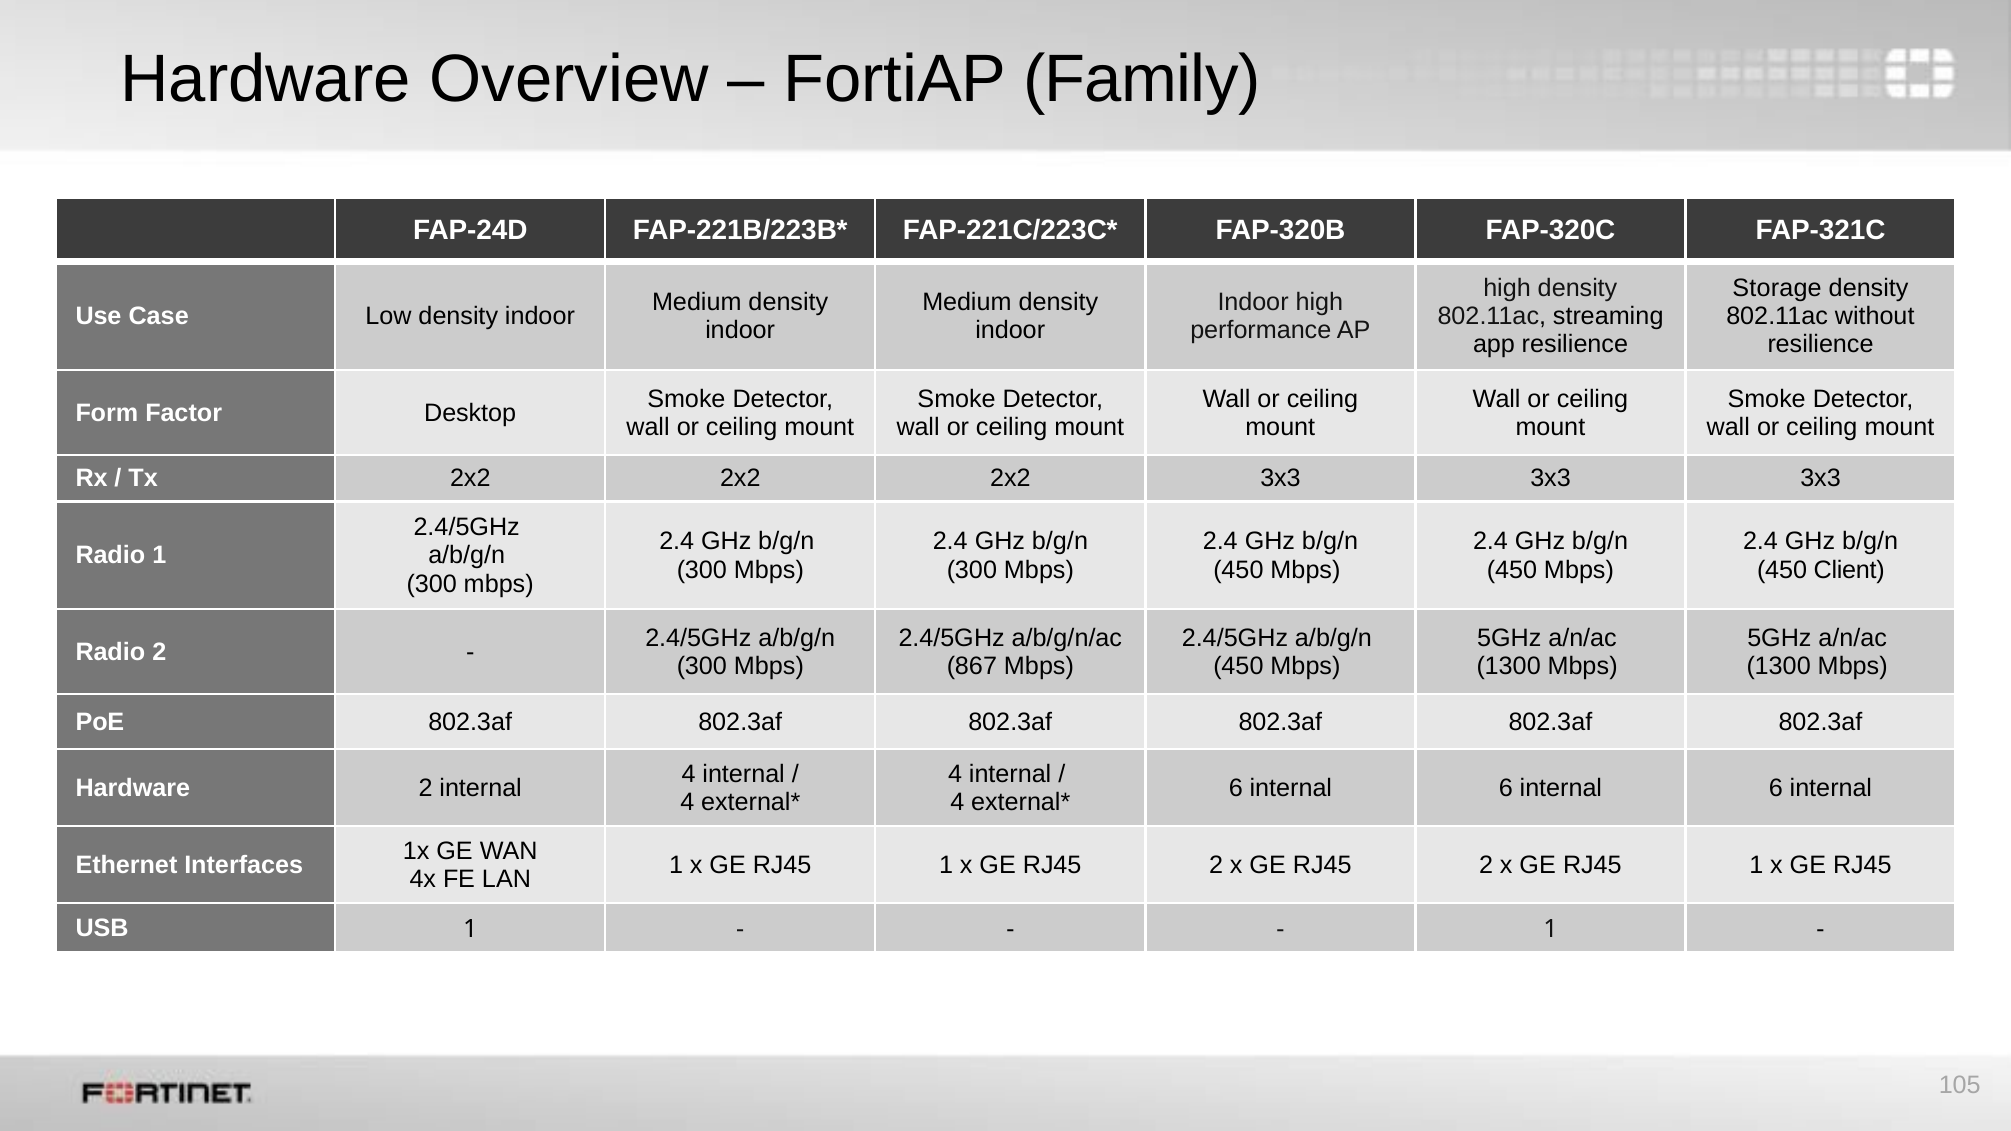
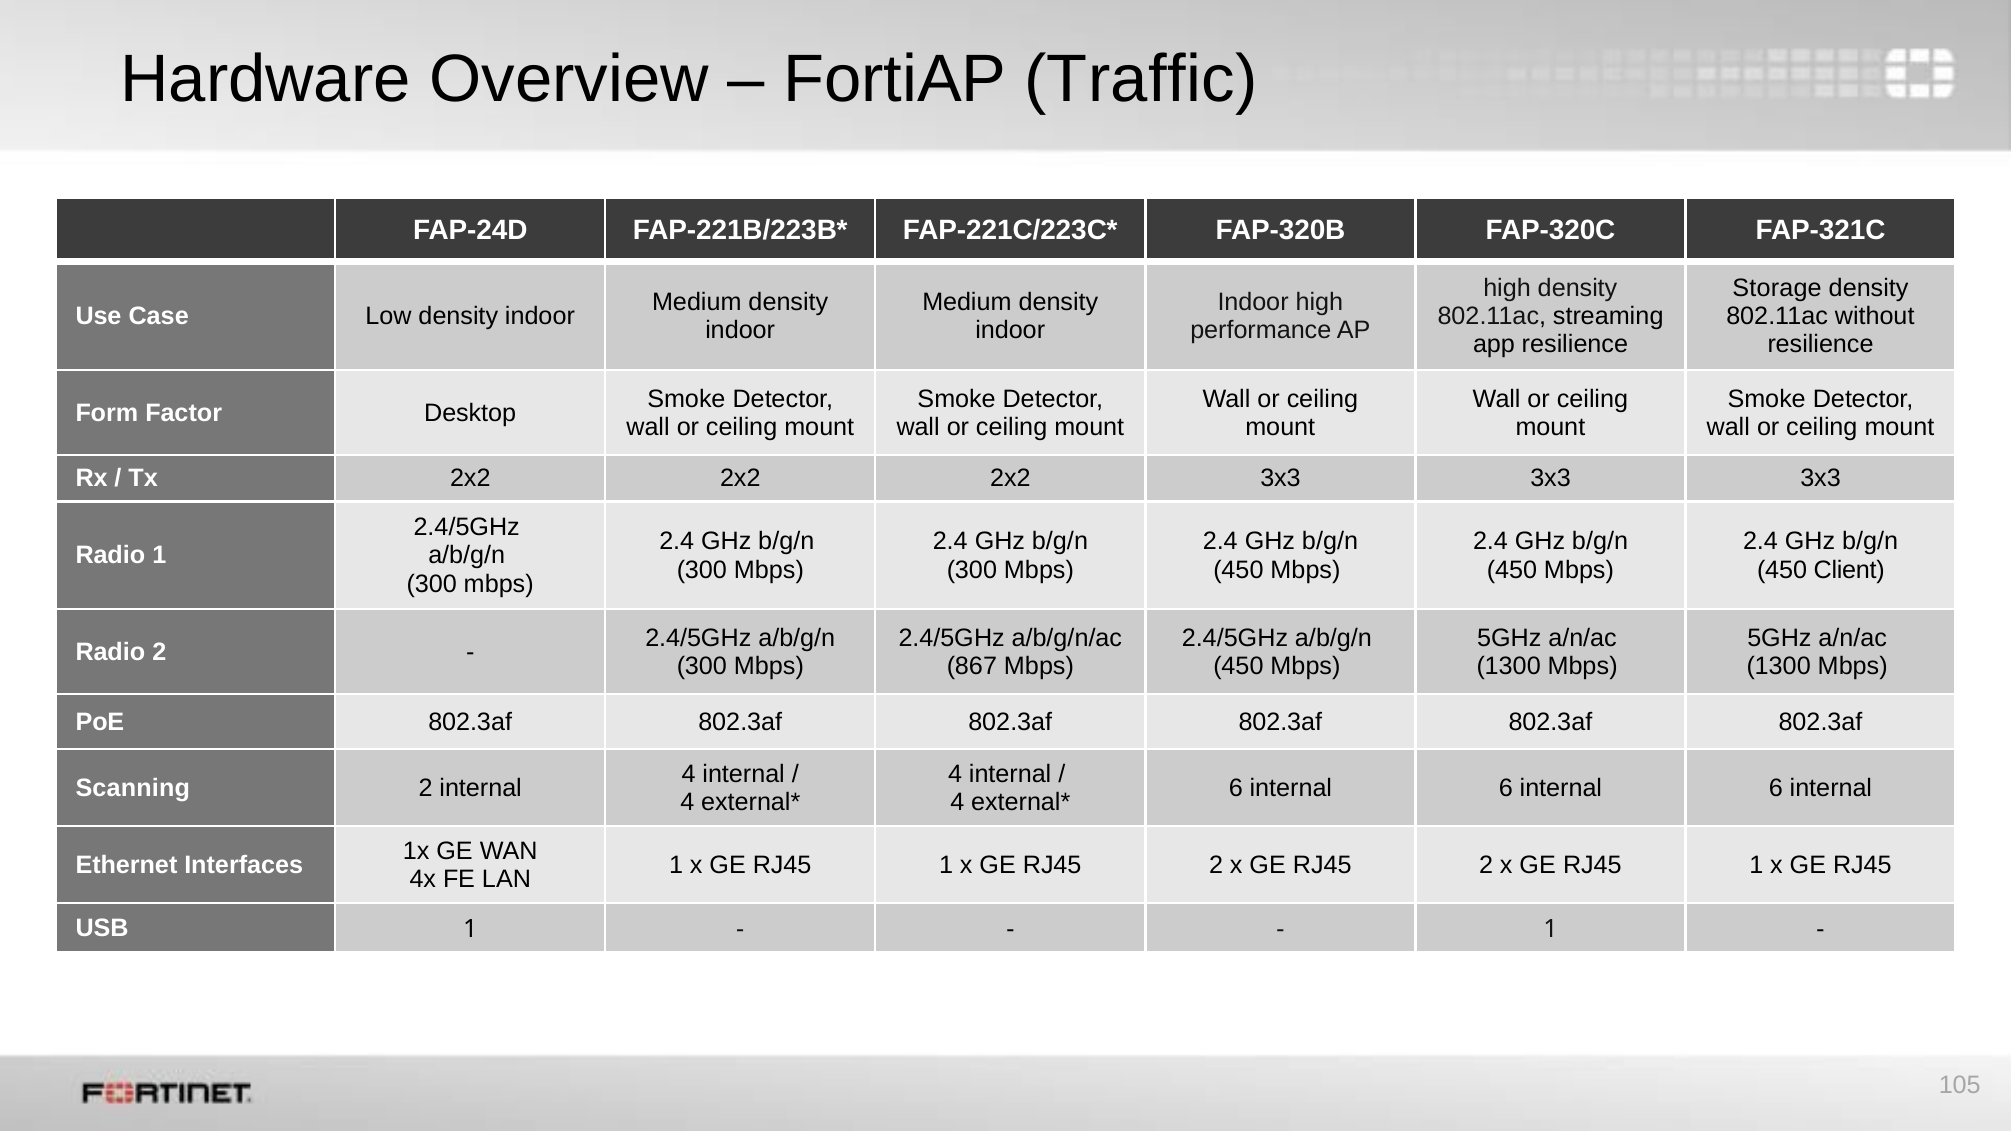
Family: Family -> Traffic (1141, 79)
Hardware: Hardware -> Scanning (133, 788)
